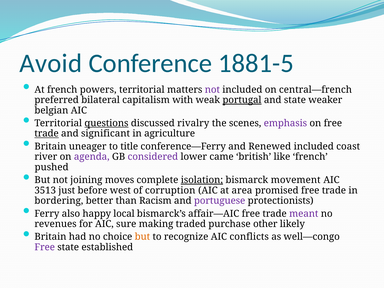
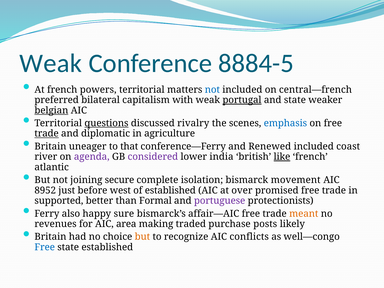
Avoid: Avoid -> Weak (51, 63)
1881-5: 1881-5 -> 8884-5 (256, 63)
not colour: purple -> blue (212, 90)
belgian underline: none -> present (51, 110)
emphasis colour: purple -> blue (285, 123)
significant: significant -> diplomatic (106, 134)
title: title -> that (129, 146)
came: came -> india (221, 157)
like underline: none -> present (282, 157)
pushed: pushed -> atlantic (52, 167)
moves: moves -> secure (120, 180)
isolation underline: present -> none (202, 180)
3513: 3513 -> 8952 (45, 190)
of corruption: corruption -> established (170, 190)
area: area -> over (242, 190)
bordering: bordering -> supported (59, 201)
Racism: Racism -> Formal (155, 201)
local: local -> sure (124, 214)
meant colour: purple -> orange (304, 214)
sure: sure -> area (126, 224)
other: other -> posts (265, 224)
Free colour: purple -> blue (45, 247)
